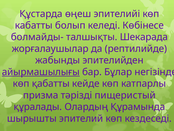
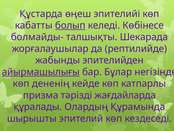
болып underline: none -> present (70, 25)
қабатты: қабатты -> дененің (51, 83)
пищеристый: пищеристый -> жағдайларда (125, 95)
